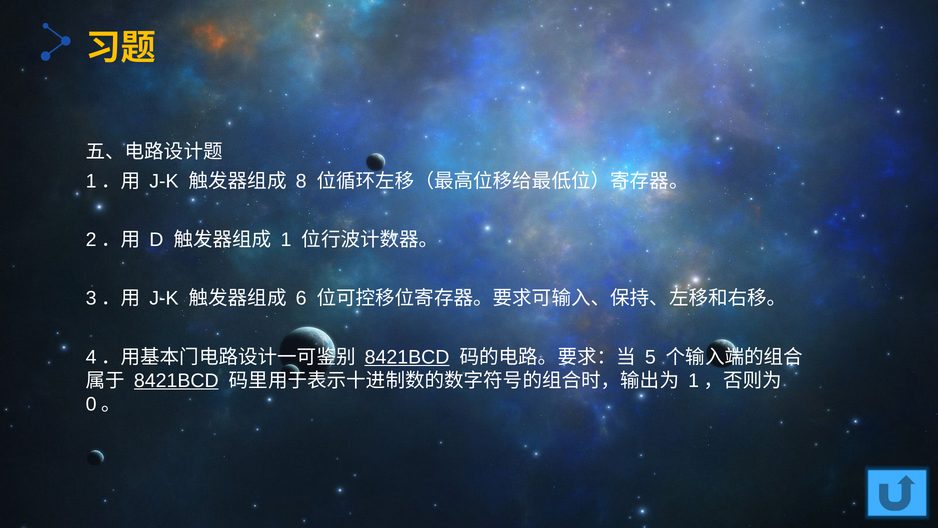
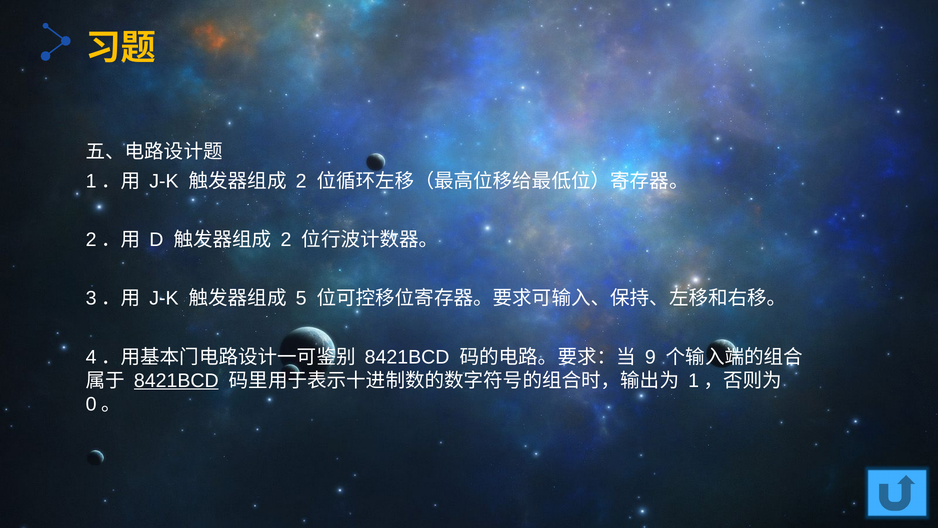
8: 8 -> 2 (301, 181)
1: 1 -> 2 (286, 240)
6: 6 -> 5 (301, 298)
8421BCD underline: present -> none (407, 357)
5: 5 -> 9 (650, 357)
